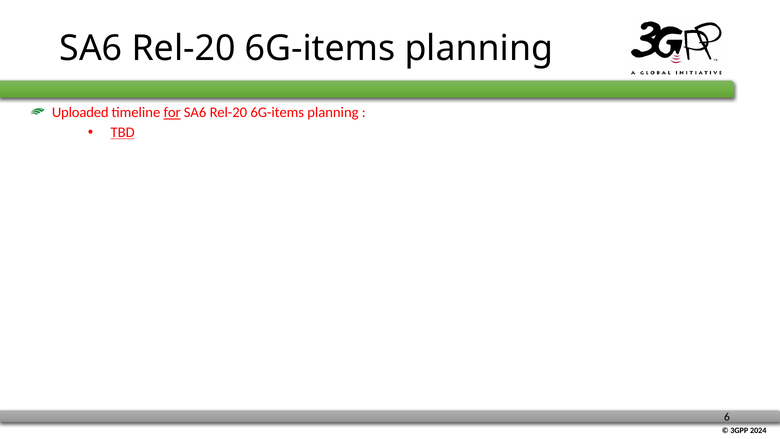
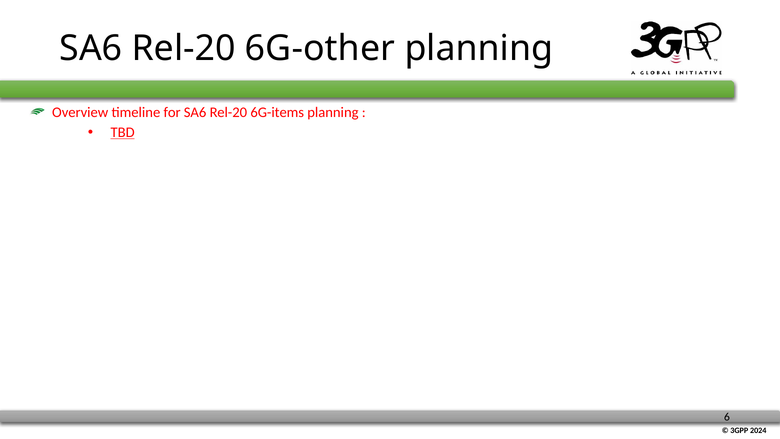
6G-items: 6G-items -> 6G-other (320, 48)
Uploaded: Uploaded -> Overview (80, 112)
for underline: present -> none (172, 112)
